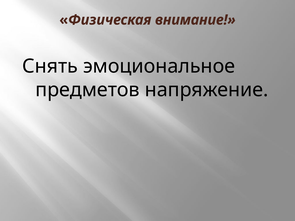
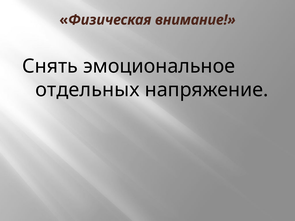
предметов: предметов -> отдельных (87, 90)
